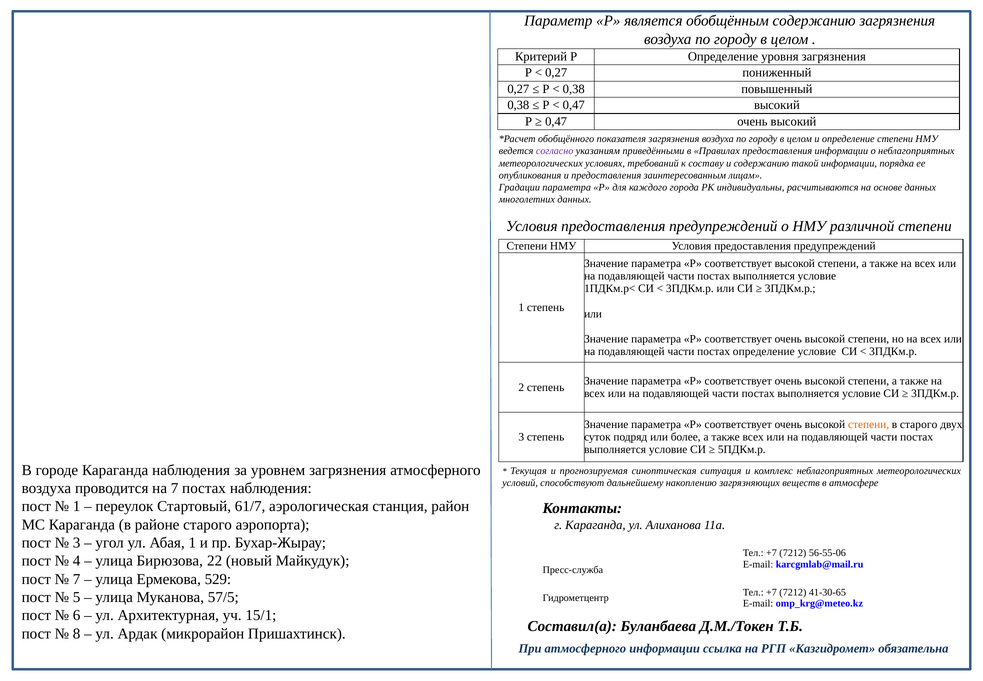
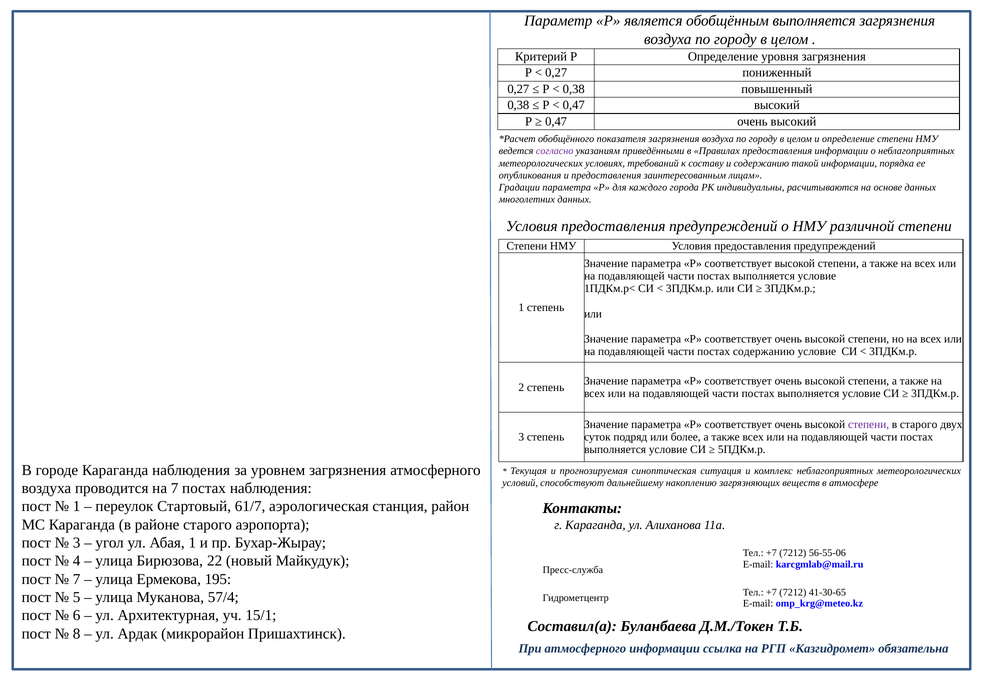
обобщённым содержанию: содержанию -> выполняется (814, 21)
постах определение: определение -> содержанию (764, 351)
степени colour: orange -> purple (869, 424)
529: 529 -> 195 (218, 579)
57/5: 57/5 -> 57/4 (223, 597)
